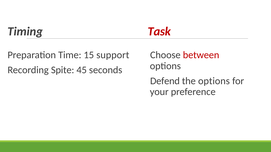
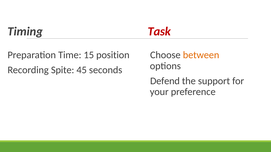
support: support -> position (113, 55)
between colour: red -> orange (201, 55)
the options: options -> support (214, 81)
